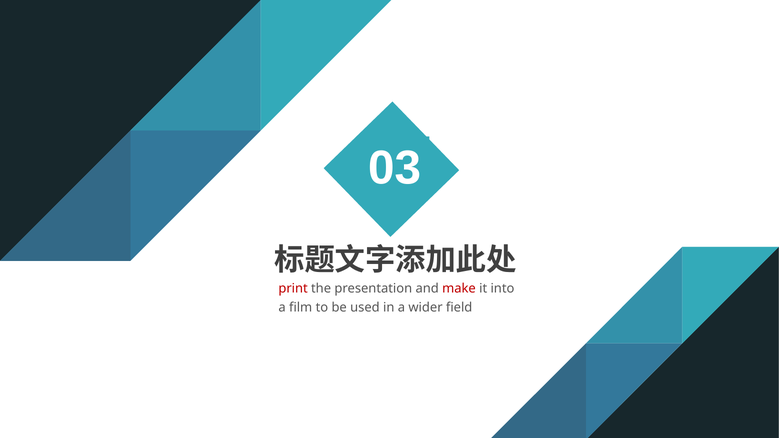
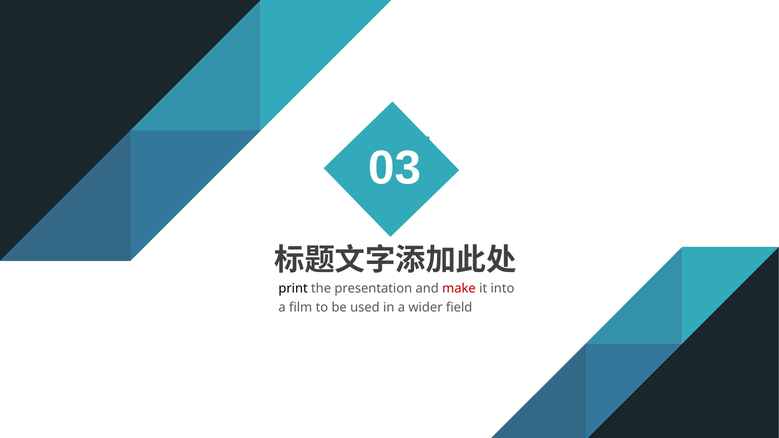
print colour: red -> black (293, 289)
